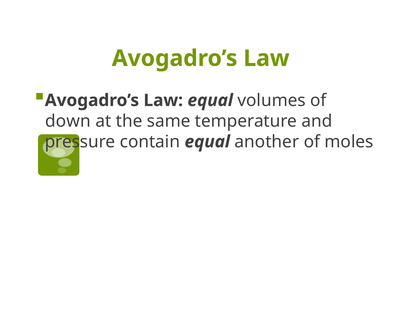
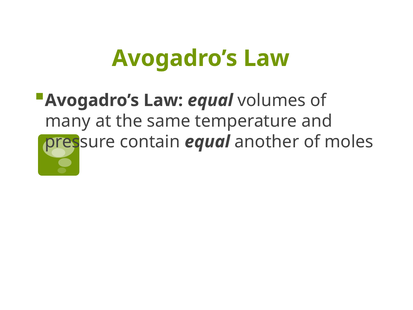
down: down -> many (68, 121)
